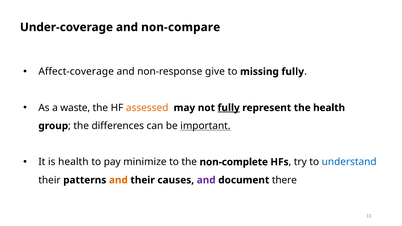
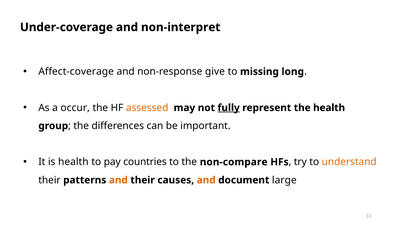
non-compare: non-compare -> non-interpret (181, 27)
missing fully: fully -> long (293, 72)
waste: waste -> occur (75, 108)
important underline: present -> none (205, 126)
minimize: minimize -> countries (145, 162)
non-complete: non-complete -> non-compare (234, 162)
understand colour: blue -> orange (349, 162)
and colour: purple -> orange (206, 180)
there: there -> large (284, 180)
